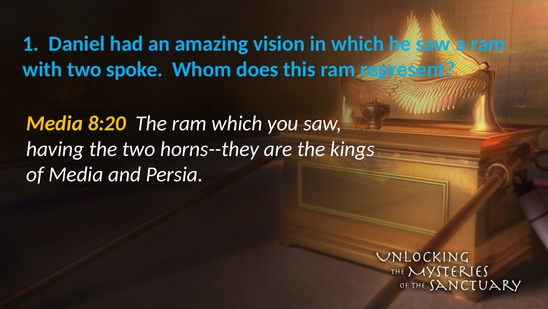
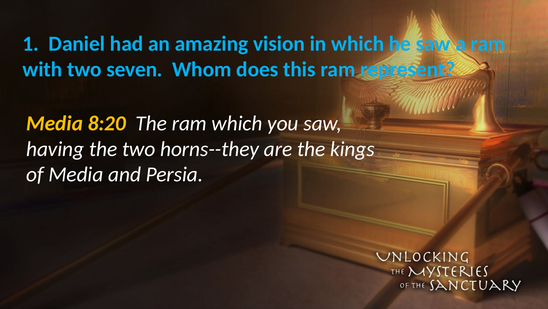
spoke: spoke -> seven (135, 69)
